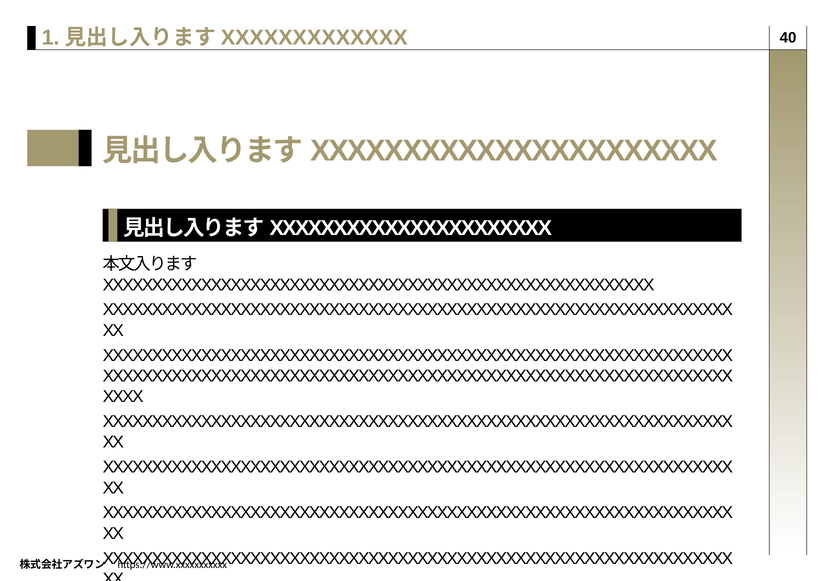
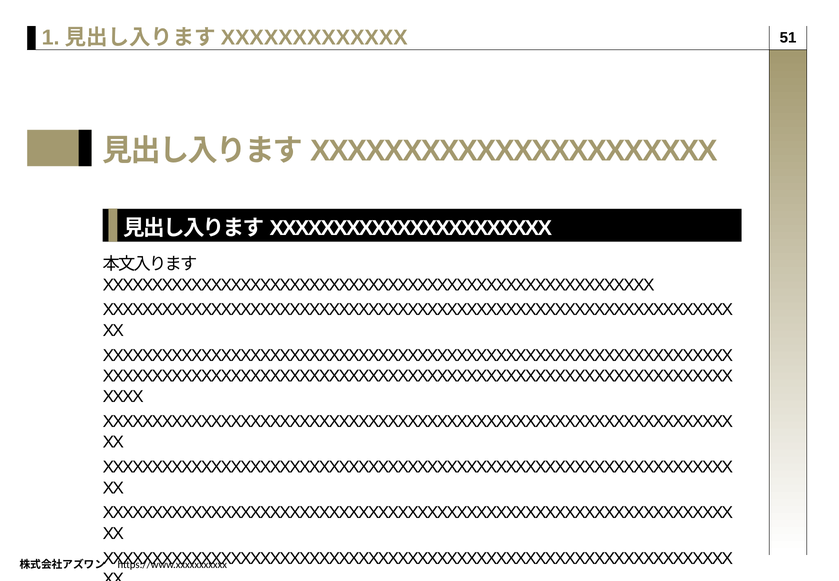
40: 40 -> 51 (788, 38)
